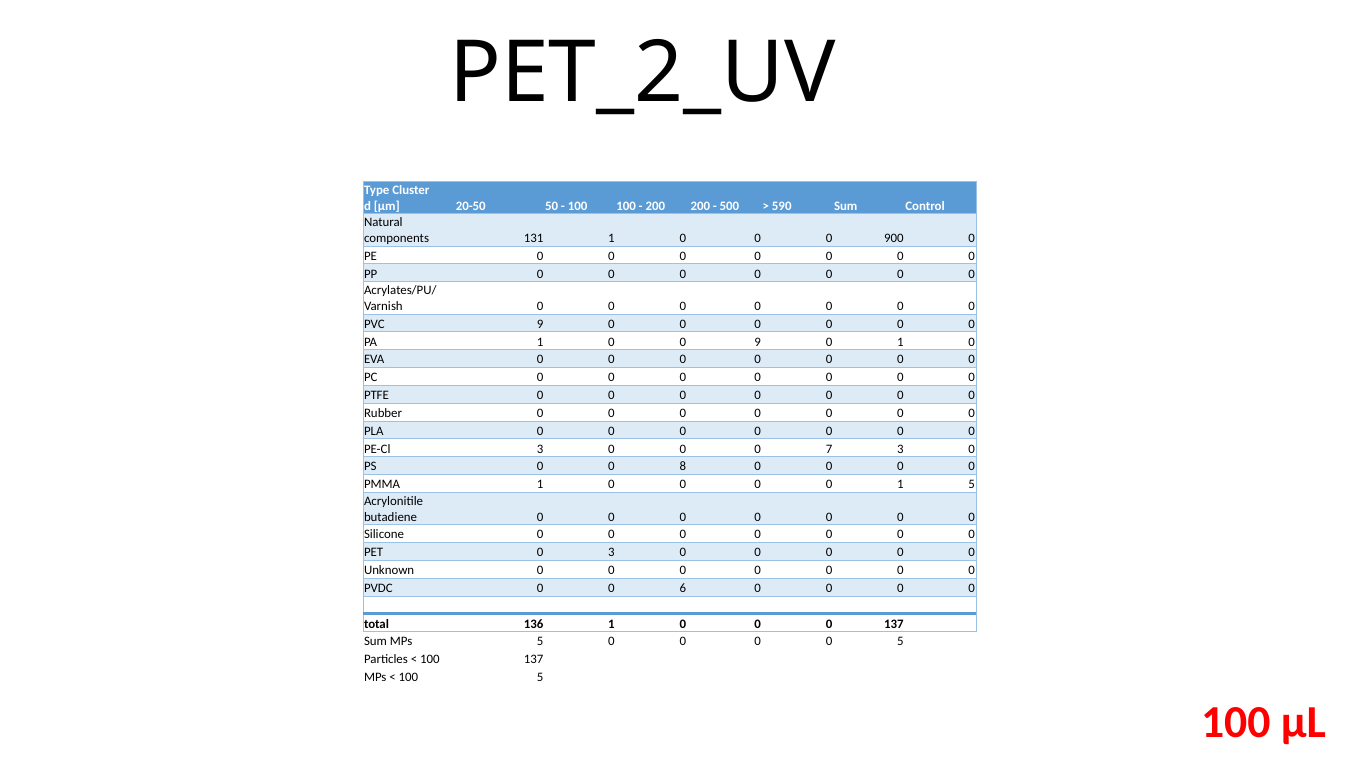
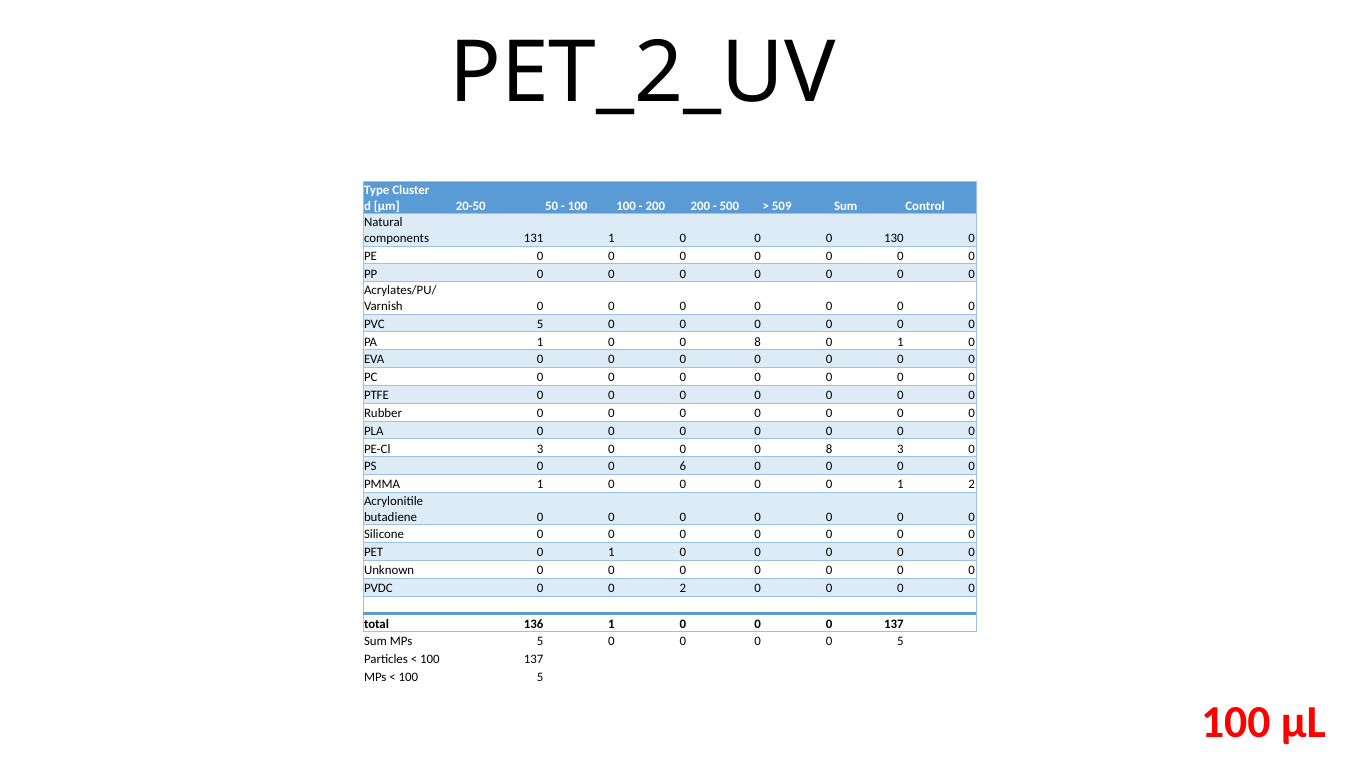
590: 590 -> 509 (782, 206)
900: 900 -> 130 (894, 238)
PVC 9: 9 -> 5 (540, 324)
1 0 0 9: 9 -> 8 (758, 342)
0 0 0 7: 7 -> 8 (829, 449)
8: 8 -> 6 (683, 467)
1 5: 5 -> 2 (972, 484)
PET 0 3: 3 -> 1 (611, 552)
0 6: 6 -> 2 (683, 588)
